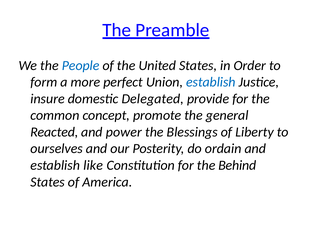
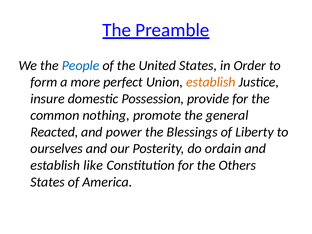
establish colour: blue -> orange (211, 82)
Delegated: Delegated -> Possession (153, 99)
concept: concept -> nothing (106, 115)
Behind: Behind -> Others (237, 165)
